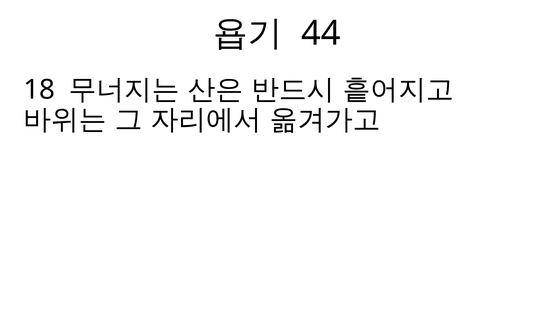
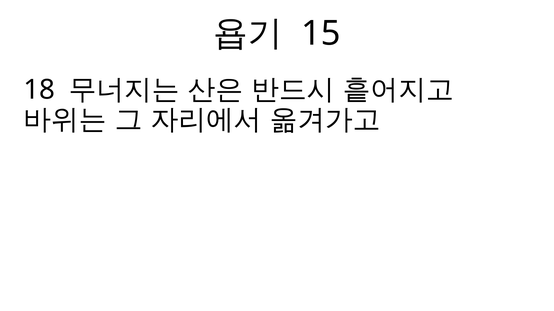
44: 44 -> 15 (321, 33)
